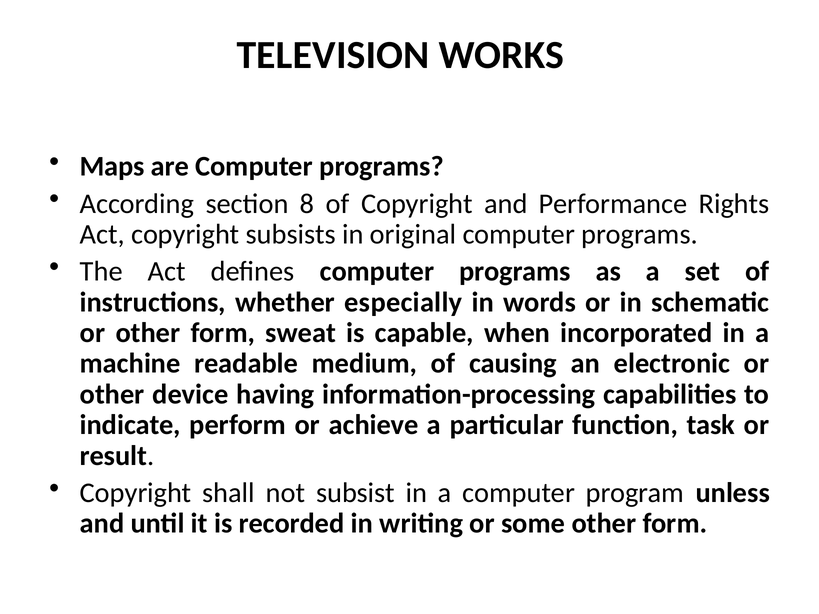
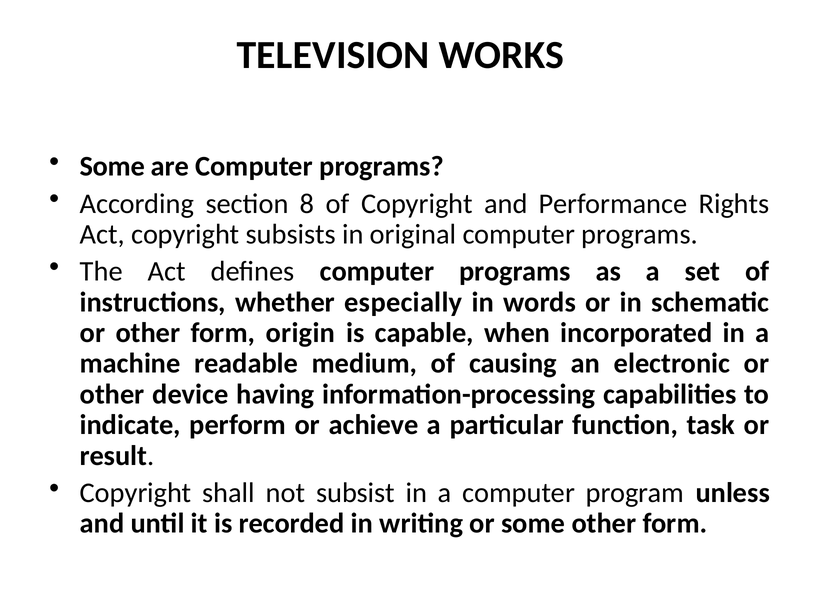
Maps: Maps -> Some (112, 166)
sweat: sweat -> origin (301, 333)
